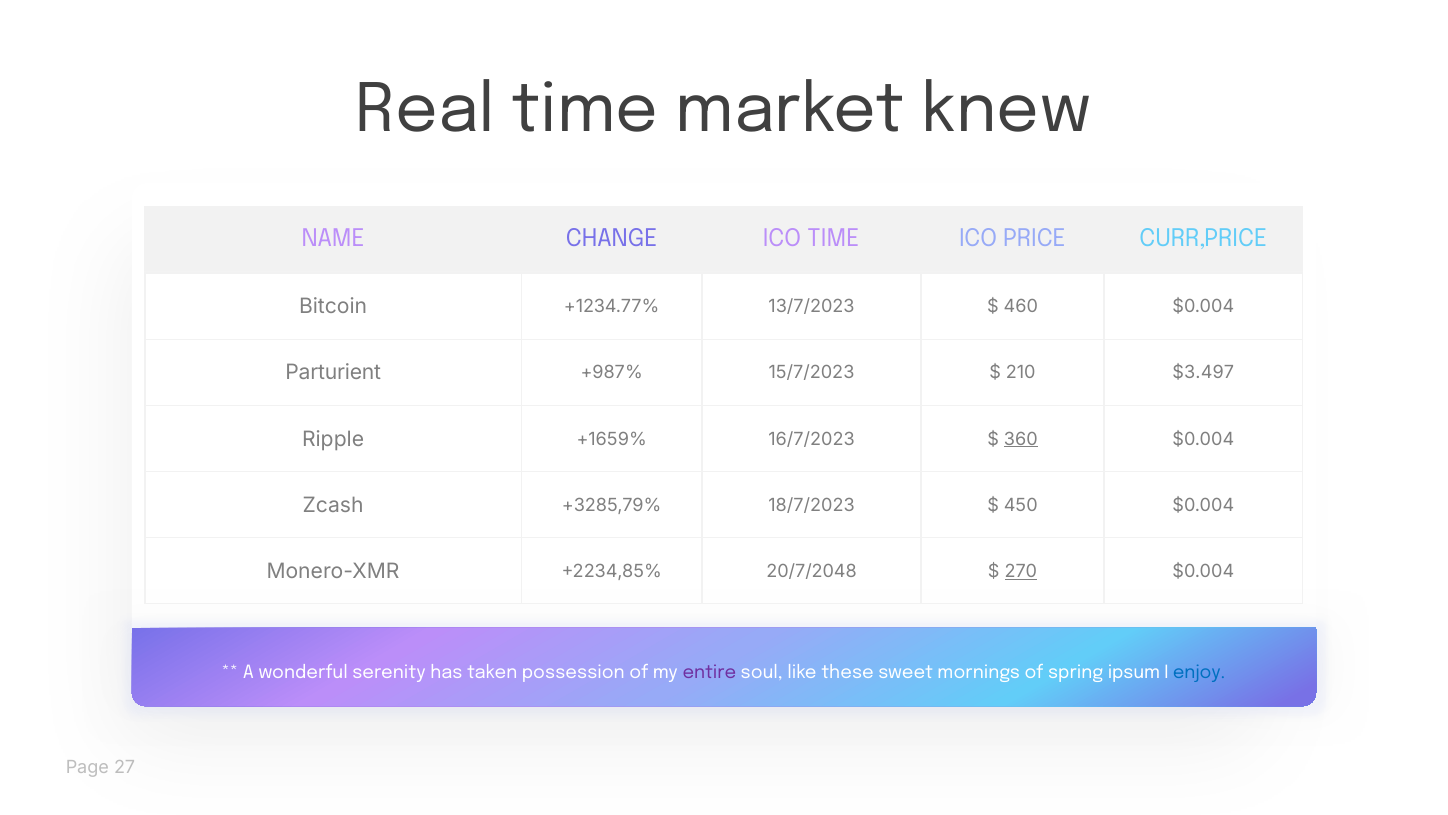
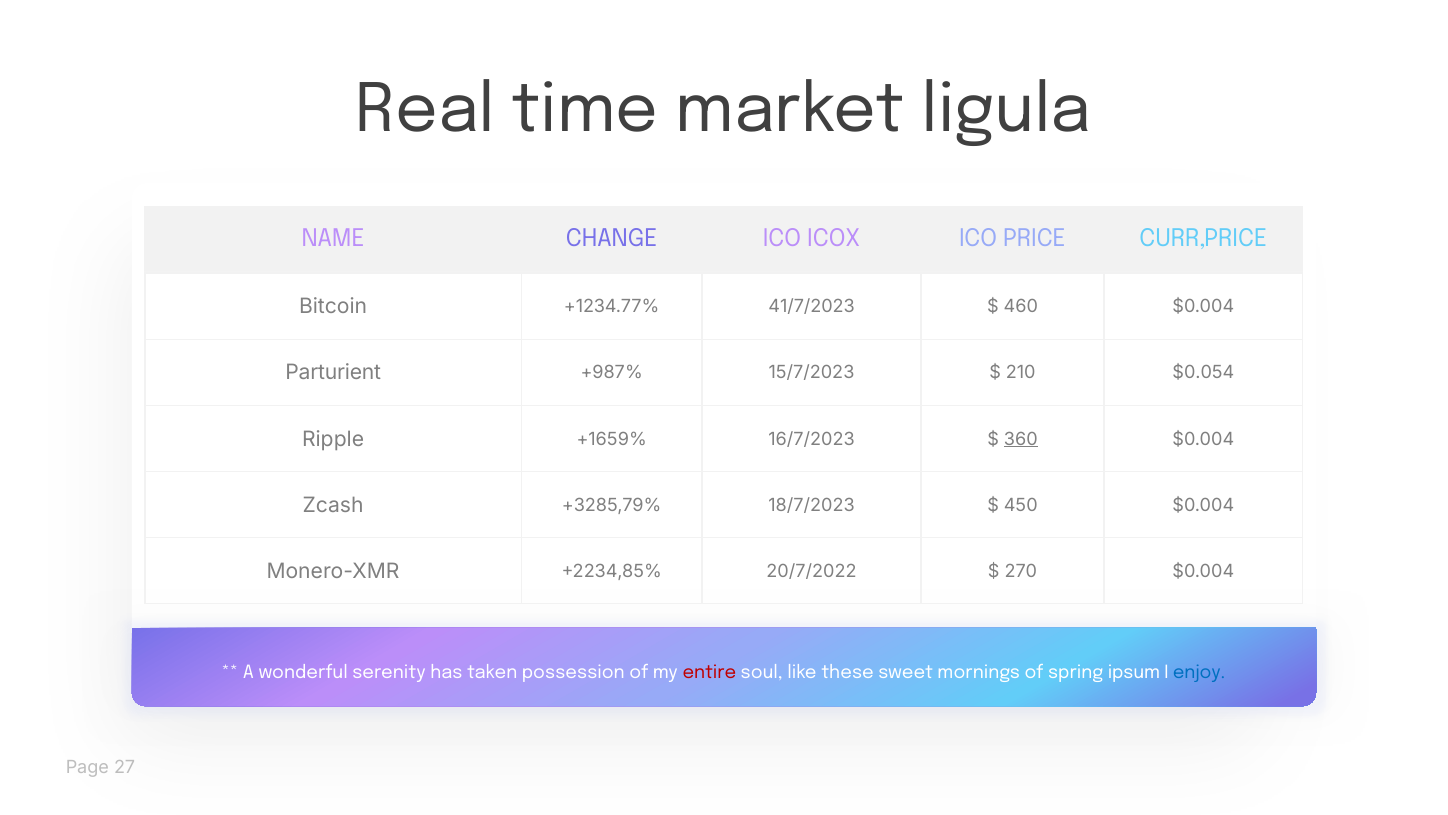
knew: knew -> ligula (1006, 109)
ICO TIME: TIME -> ICOX (834, 239)
13/7/2023: 13/7/2023 -> 41/7/2023 (812, 307)
$3.497: $3.497 -> $0.054 (1203, 373)
20/7/2048: 20/7/2048 -> 20/7/2022 (812, 571)
270 underline: present -> none (1021, 571)
entire colour: purple -> red (709, 672)
